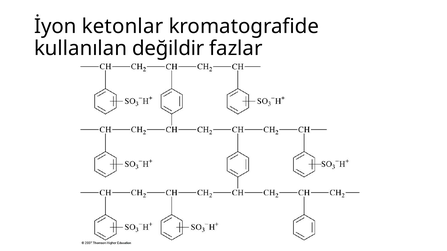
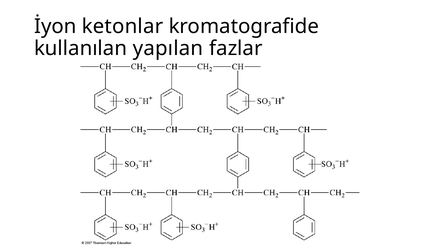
değildir: değildir -> yapılan (168, 49)
